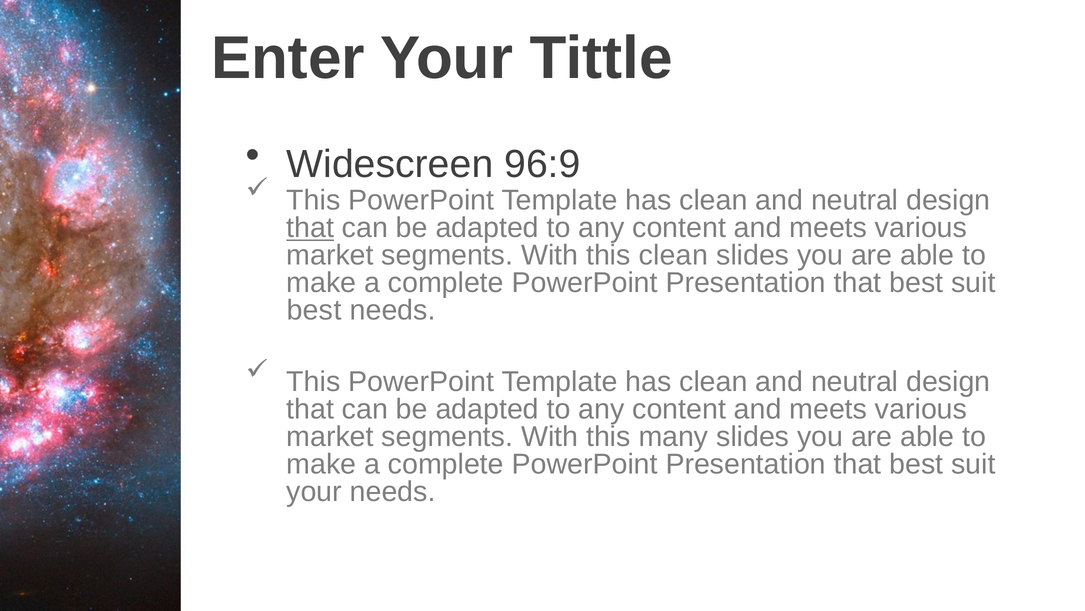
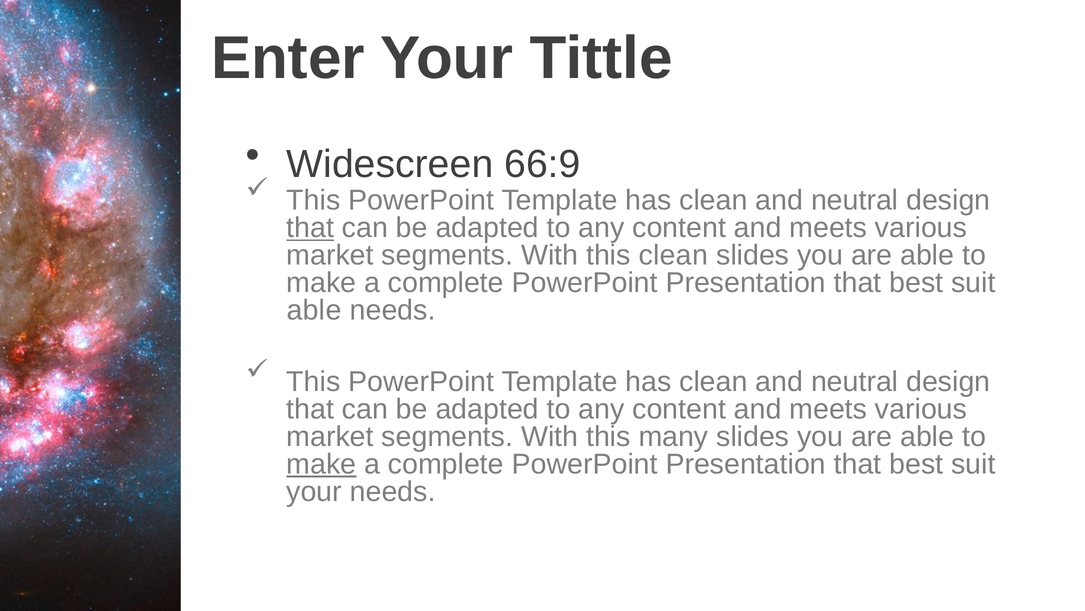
96:9: 96:9 -> 66:9 (542, 164)
best: best -> able (314, 310)
make underline: none -> present (321, 464)
